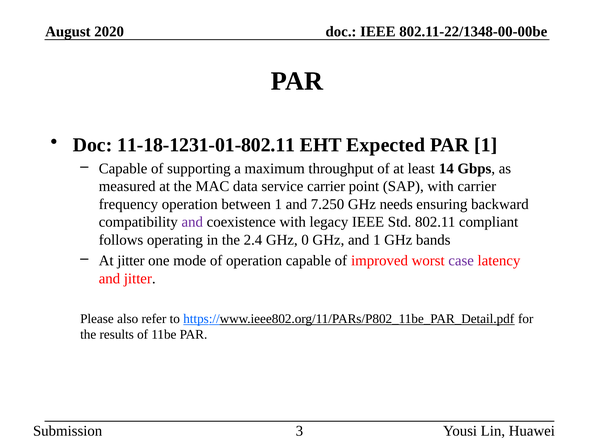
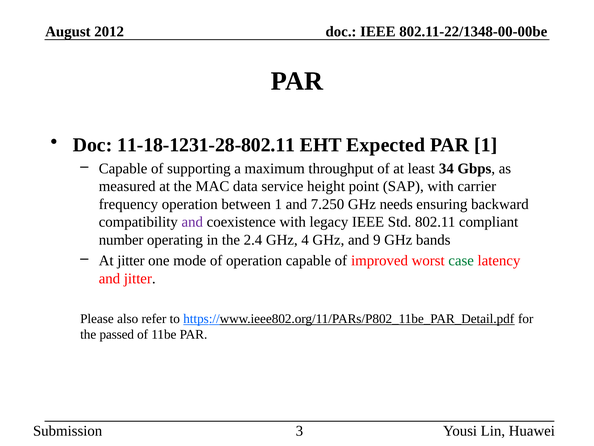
2020: 2020 -> 2012 (109, 32)
11-18-1231-01-802.11: 11-18-1231-01-802.11 -> 11-18-1231-28-802.11 (206, 145)
14: 14 -> 34 (446, 168)
service carrier: carrier -> height (326, 186)
follows: follows -> number (121, 240)
0: 0 -> 4 (305, 240)
and 1: 1 -> 9 (377, 240)
case colour: purple -> green (461, 260)
results: results -> passed (117, 334)
